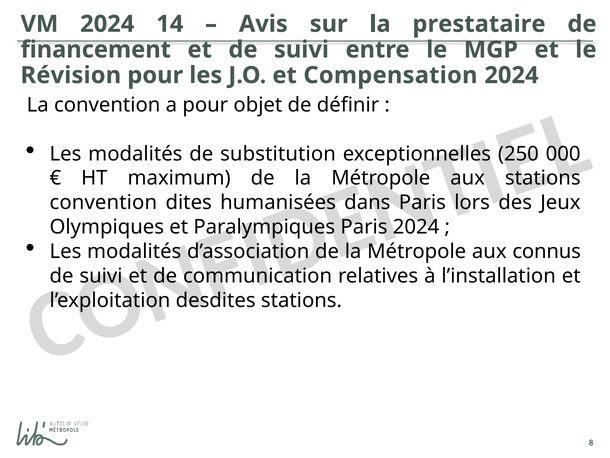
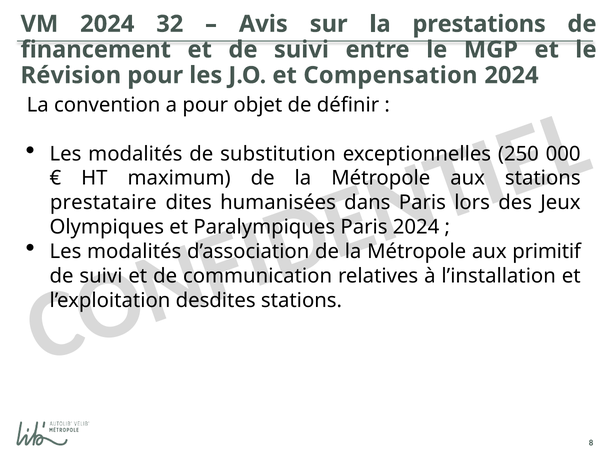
14: 14 -> 32 (170, 24)
prestataire: prestataire -> prestations (479, 24)
convention: convention -> prestataire (103, 202)
connus: connus -> primitif (547, 251)
